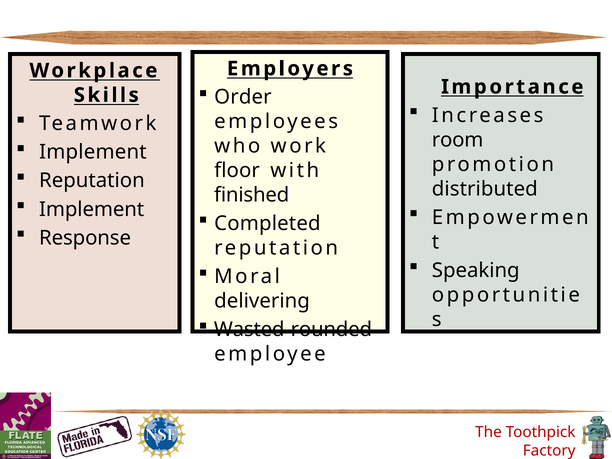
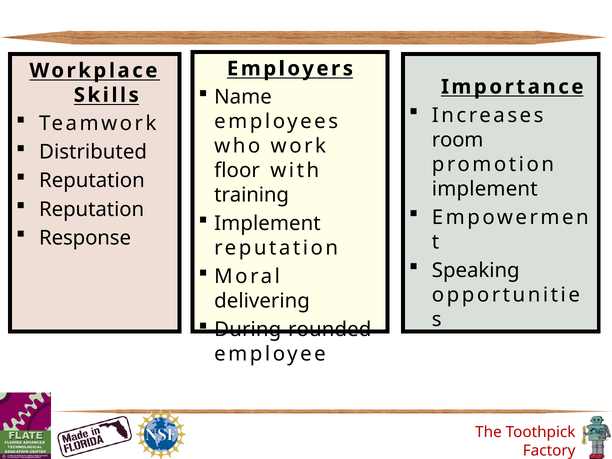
Order: Order -> Name (243, 97)
Implement: Implement -> Distributed (93, 152)
distributed: distributed -> implement (485, 189)
finished: finished -> training (252, 195)
Implement: Implement -> Reputation (92, 209)
Completed: Completed -> Implement (267, 224)
Wasted-rounded: Wasted-rounded -> During-rounded (293, 330)
